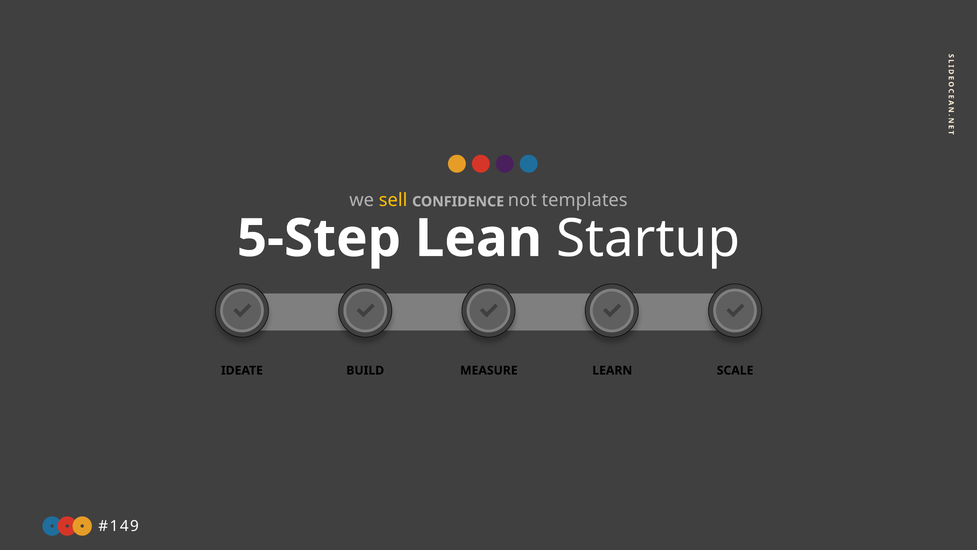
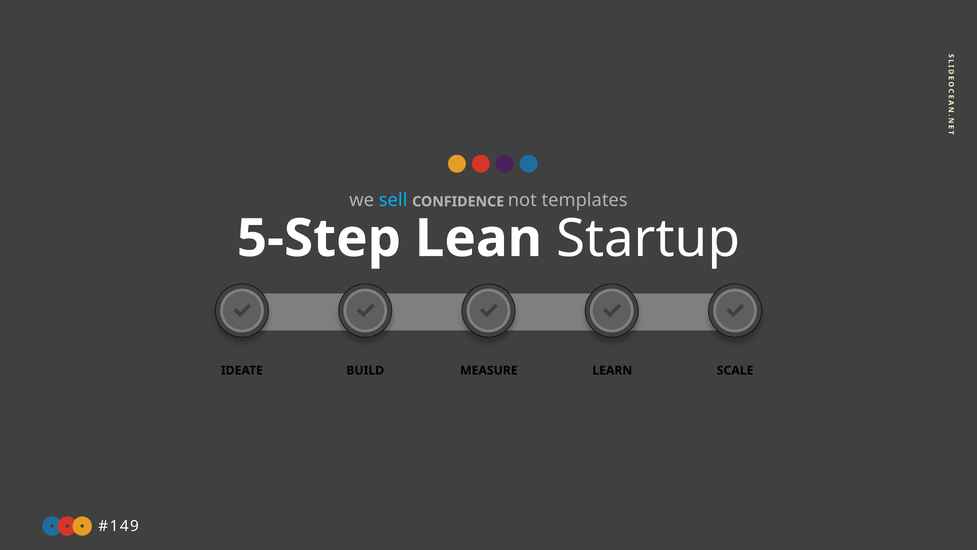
sell colour: yellow -> light blue (393, 200)
